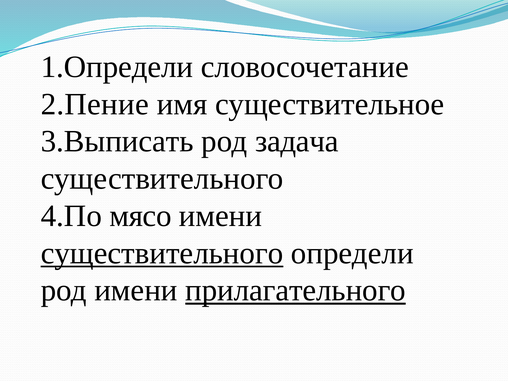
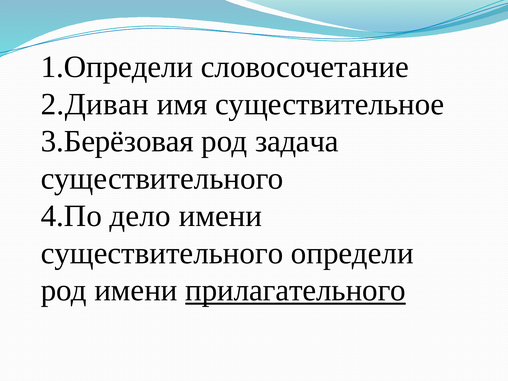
2.Пение: 2.Пение -> 2.Диван (95, 104)
3.Выписать: 3.Выписать -> 3.Берёзовая (117, 141)
мясо: мясо -> дело (140, 216)
существительного underline: present -> none (162, 253)
